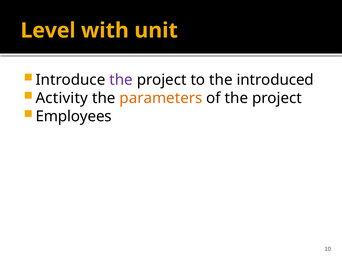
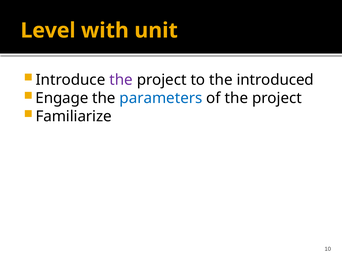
Activity: Activity -> Engage (62, 98)
parameters colour: orange -> blue (161, 98)
Employees: Employees -> Familiarize (74, 117)
